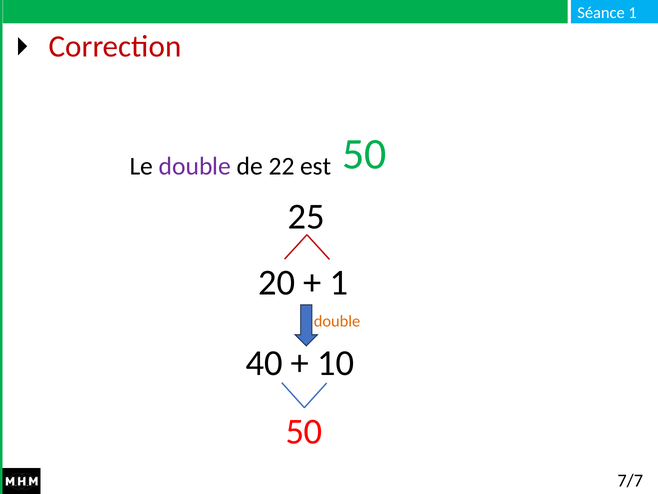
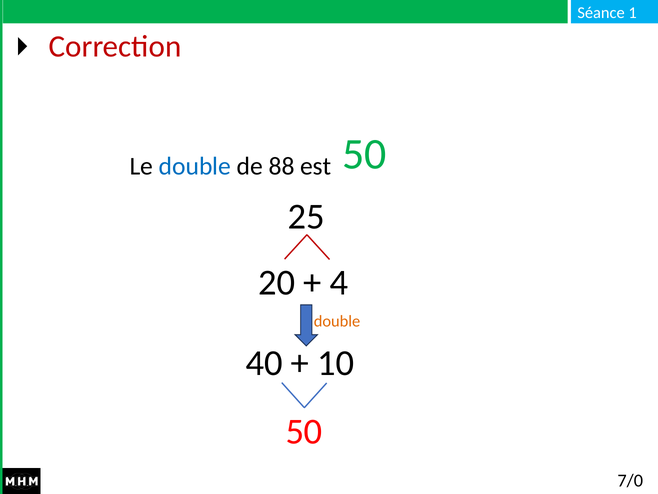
double colour: purple -> blue (195, 166)
22: 22 -> 88 (282, 166)
1: 1 -> 4 (339, 283)
7/7: 7/7 -> 7/0 (630, 480)
